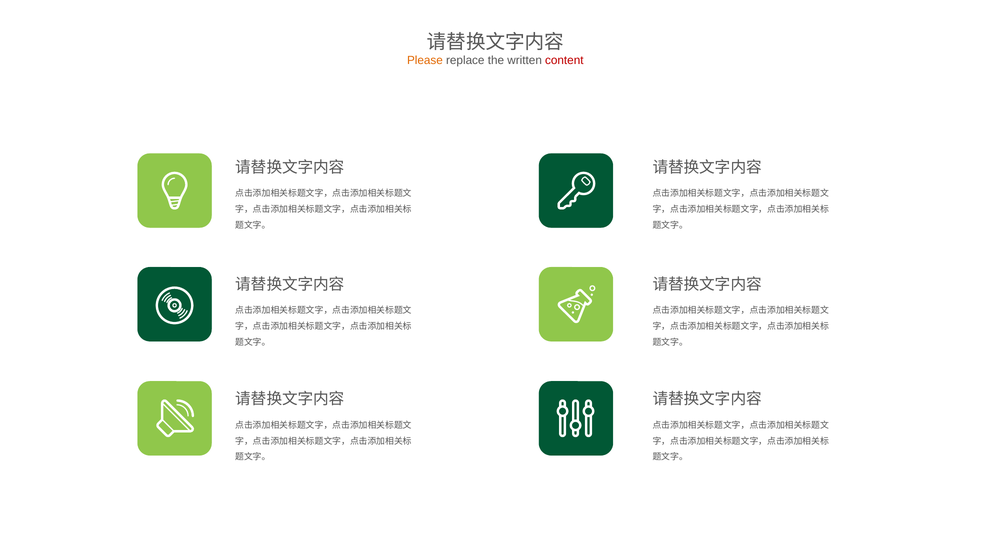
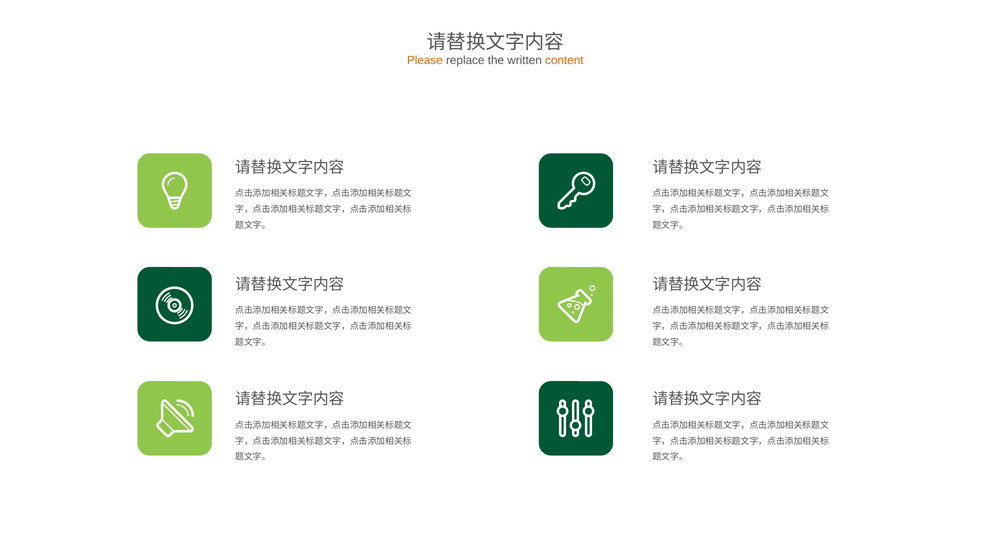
content colour: red -> orange (564, 60)
